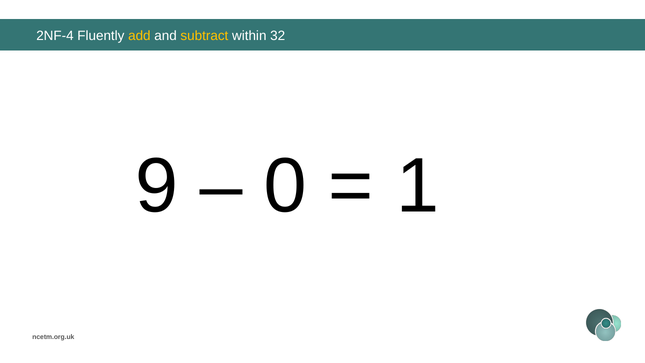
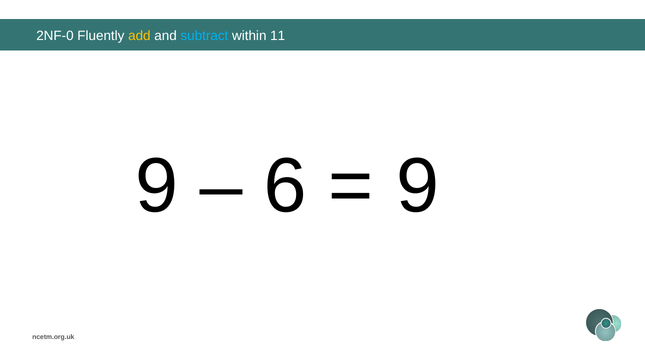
2NF-4: 2NF-4 -> 2NF-0 (55, 36)
subtract colour: yellow -> light blue (204, 36)
32: 32 -> 11 (278, 36)
0: 0 -> 6 (285, 186)
1: 1 -> 9 (418, 186)
